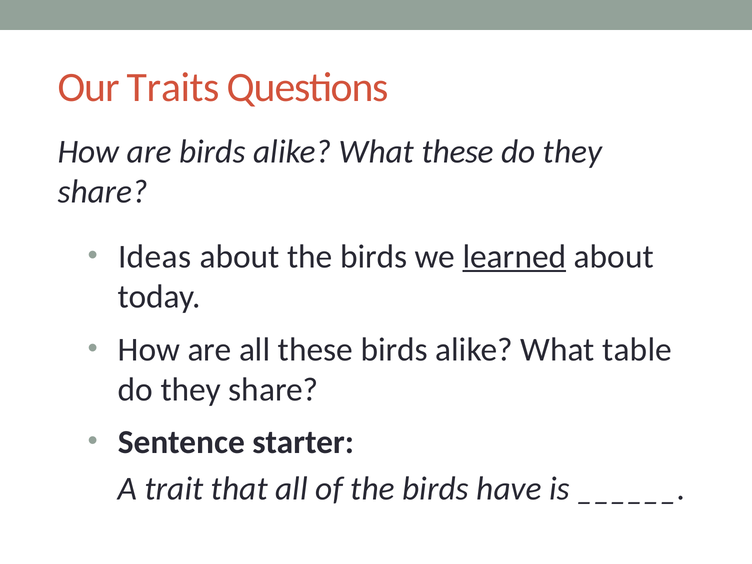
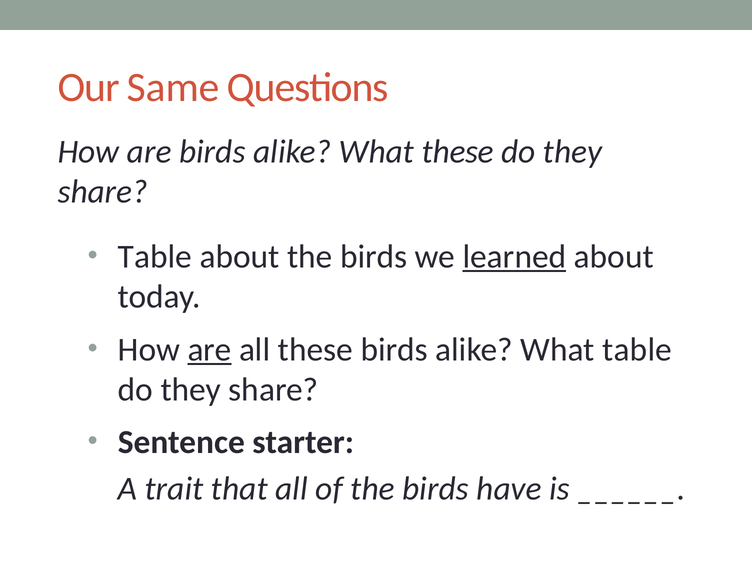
Traits: Traits -> Same (173, 88)
Ideas: Ideas -> Table (155, 257)
are underline: none -> present (210, 350)
